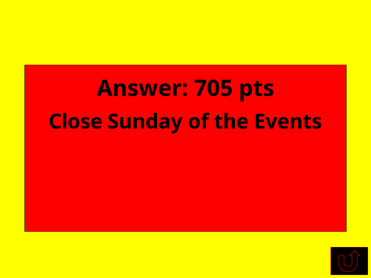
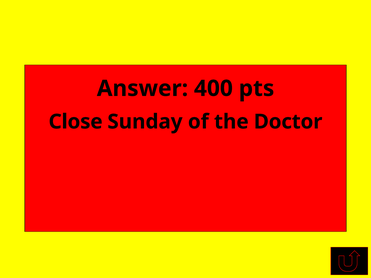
705: 705 -> 400 (213, 89)
Events: Events -> Doctor (288, 122)
